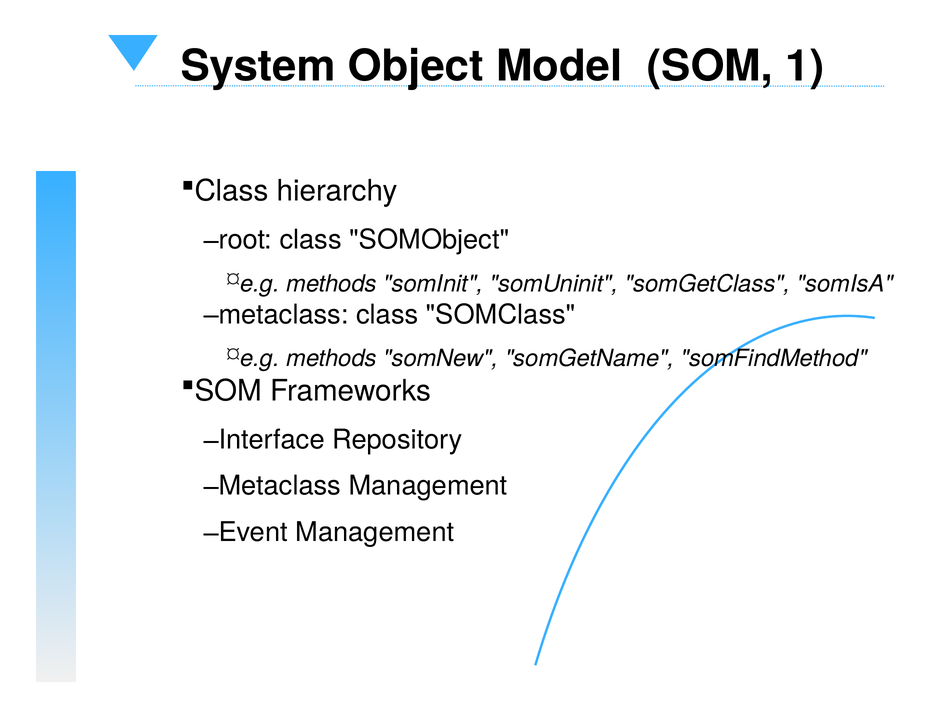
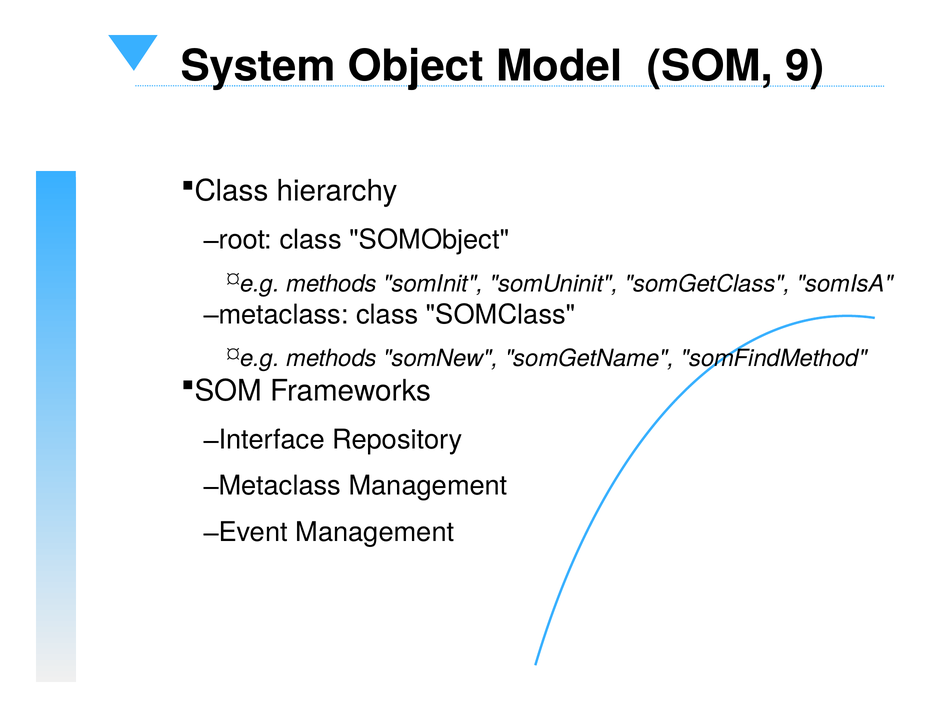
1: 1 -> 9 (805, 66)
